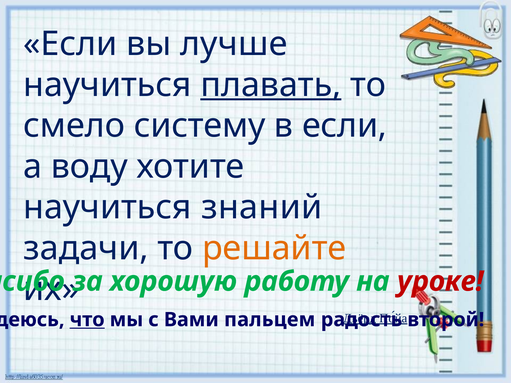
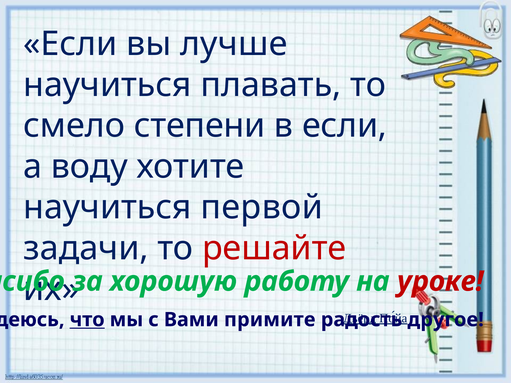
плавать underline: present -> none (271, 85)
систему: систему -> степени (200, 126)
знаний: знаний -> первой (262, 207)
решайте colour: orange -> red (274, 248)
пальцем: пальцем -> примите (270, 320)
второй: второй -> другое (446, 320)
